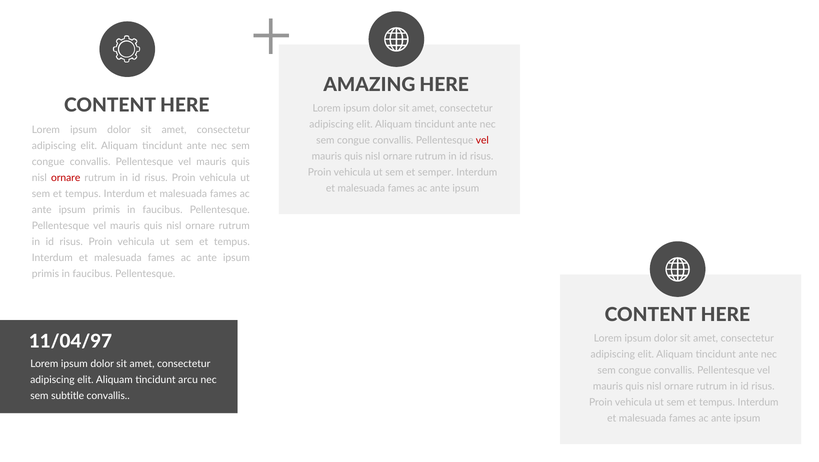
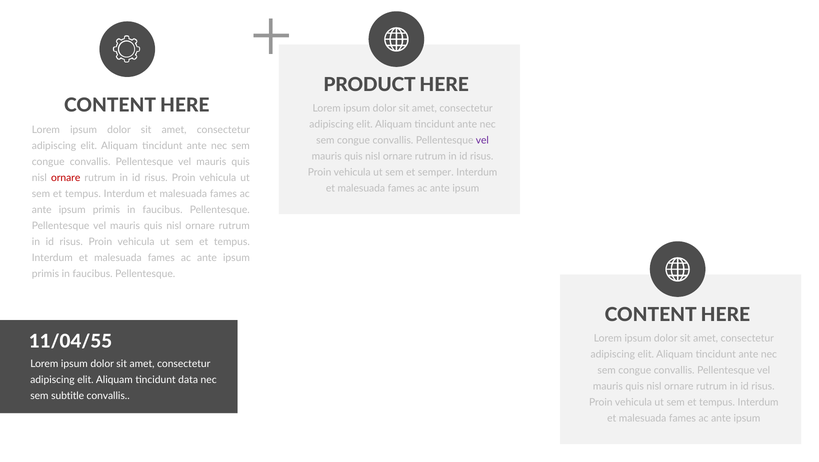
AMAZING: AMAZING -> PRODUCT (370, 85)
vel colour: red -> purple (482, 140)
11/04/97: 11/04/97 -> 11/04/55 (71, 342)
arcu: arcu -> data (188, 380)
